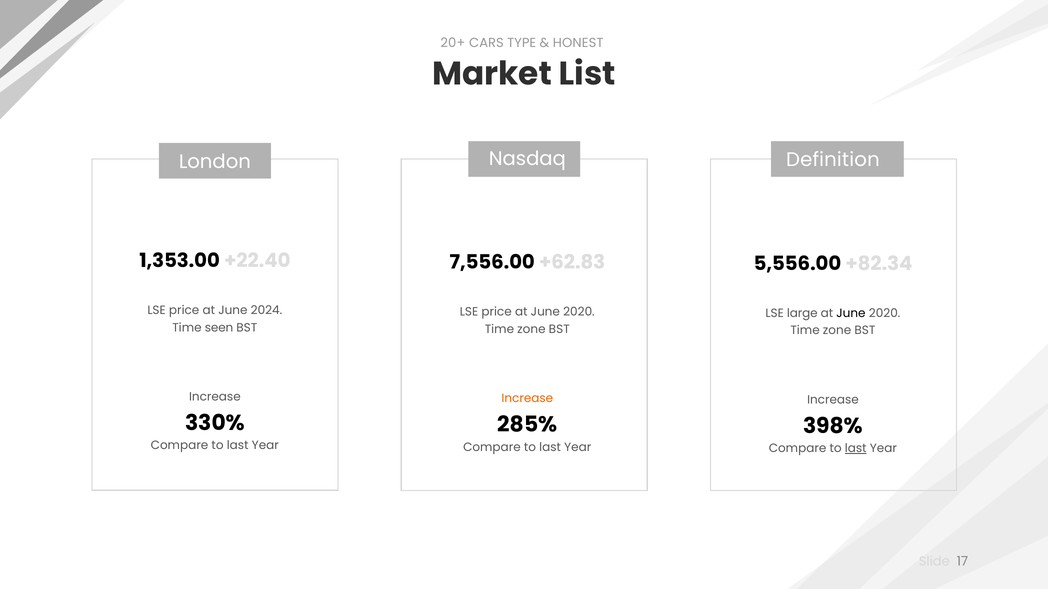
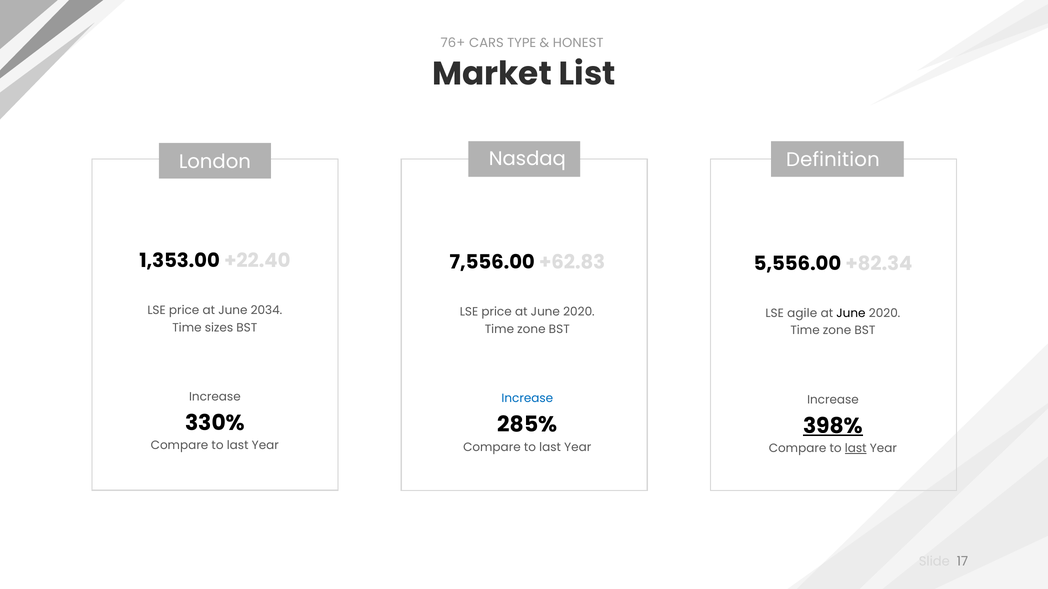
20+: 20+ -> 76+ (453, 43)
2024: 2024 -> 2034 (266, 311)
large: large -> agile (802, 313)
seen: seen -> sizes (219, 328)
Increase colour: orange -> blue (527, 399)
398% underline: none -> present (833, 426)
